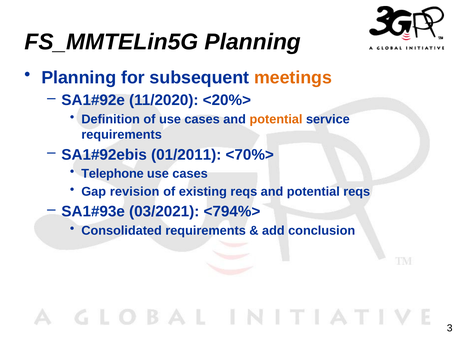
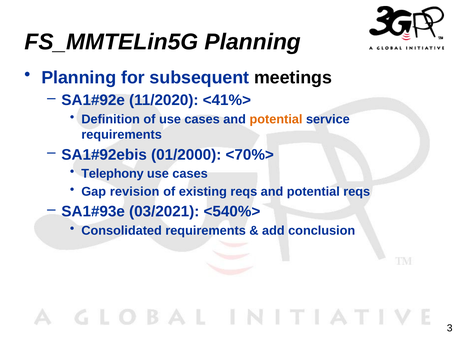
meetings colour: orange -> black (293, 78)
<20%>: <20%> -> <41%> (227, 100)
01/2011: 01/2011 -> 01/2000 (186, 155)
Telephone: Telephone -> Telephony (112, 174)
<794%>: <794%> -> <540%> (232, 211)
